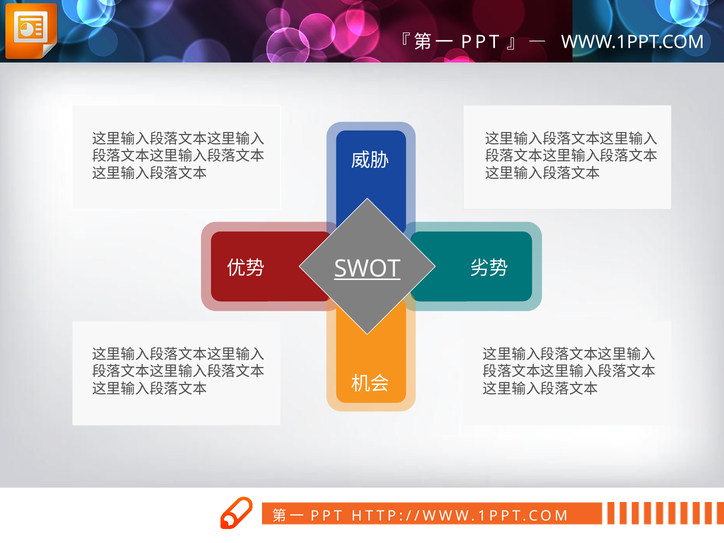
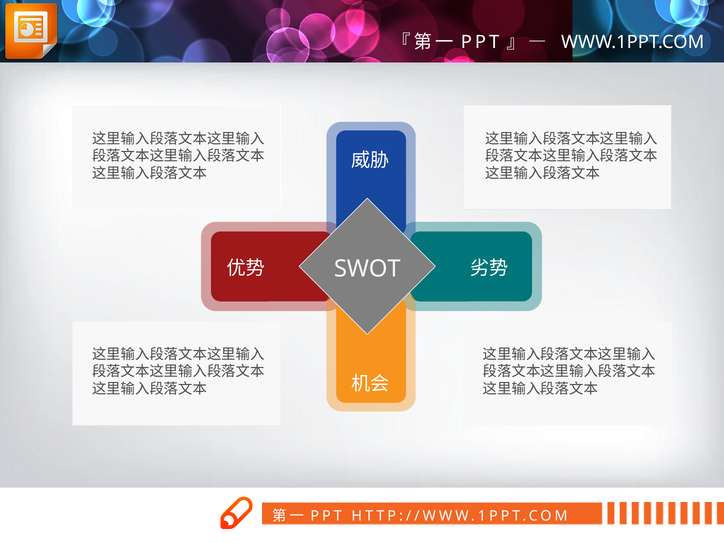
SWOT underline: present -> none (367, 269)
